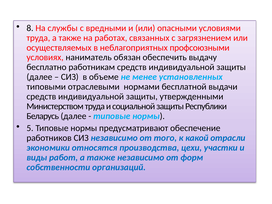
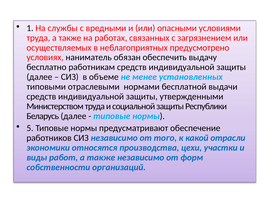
8: 8 -> 1 (30, 28)
профсоюзными: профсоюзными -> предусмотрено (200, 48)
